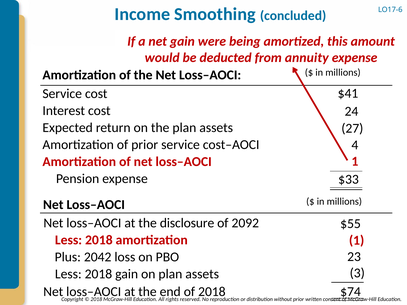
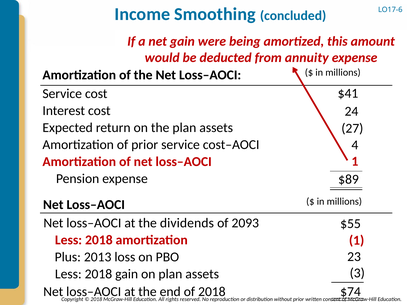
$33: $33 -> $89 (349, 179)
disclosure: disclosure -> dividends (187, 223)
2092: 2092 -> 2093 (245, 223)
2042: 2042 -> 2013 (98, 257)
